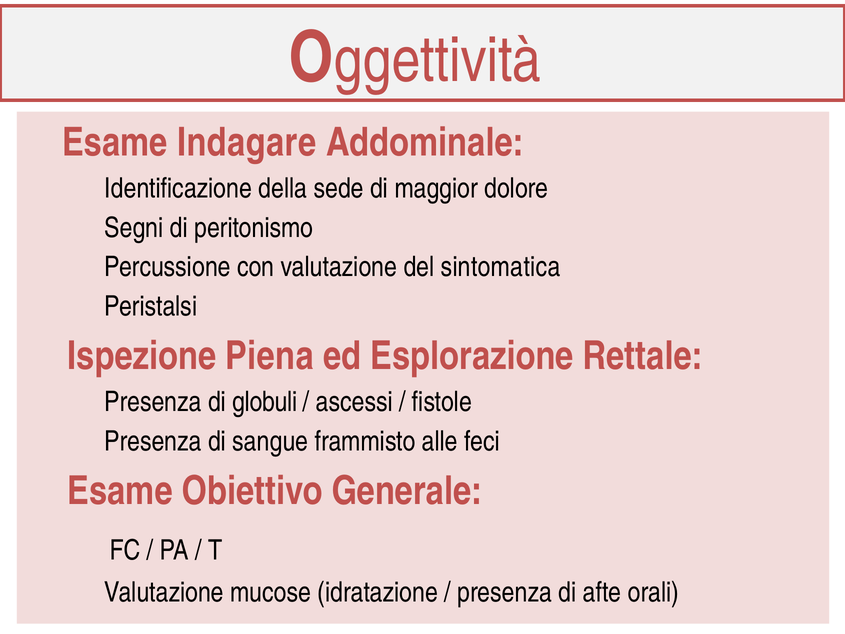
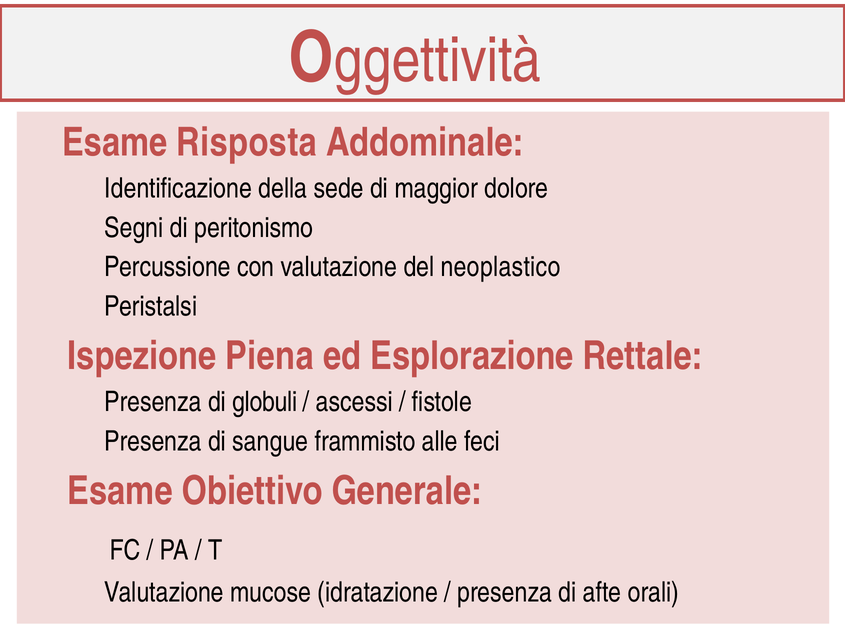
Indagare: Indagare -> Risposta (247, 143)
sintomatica: sintomatica -> neoplastico (501, 267)
